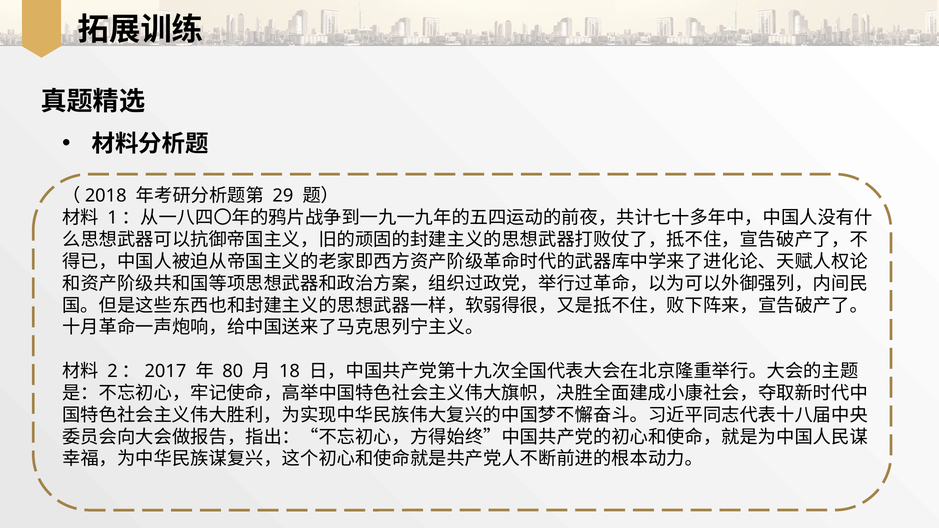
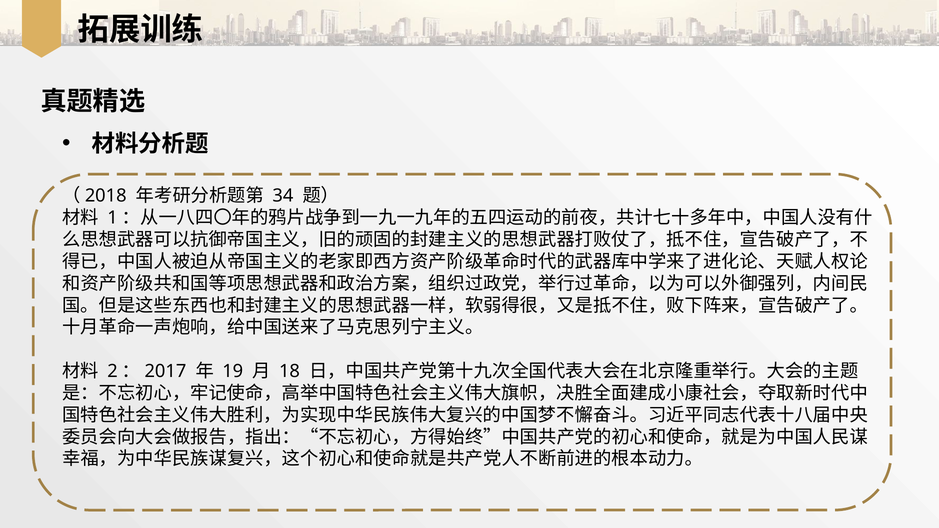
29: 29 -> 34 (283, 196)
80: 80 -> 19 (233, 371)
